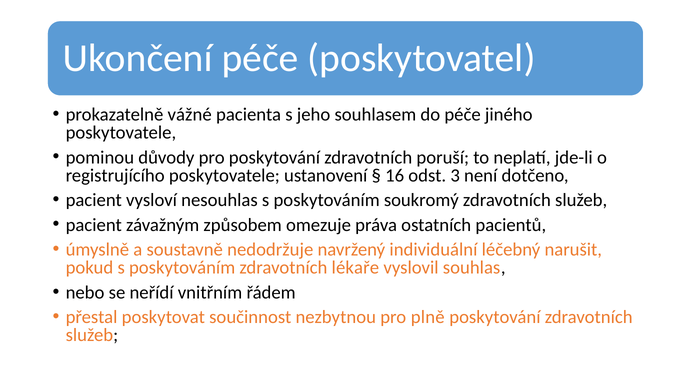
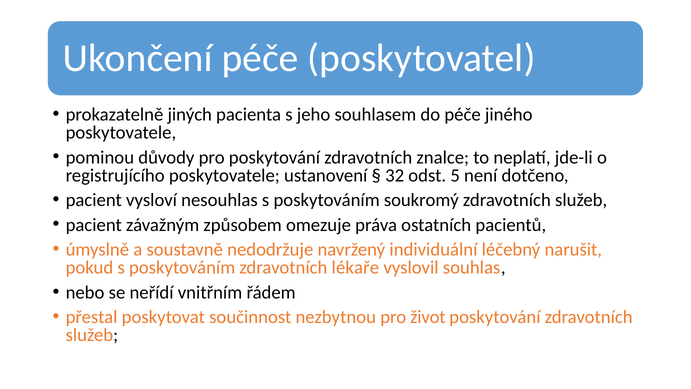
vážné: vážné -> jiných (190, 114)
poruší: poruší -> znalce (443, 157)
16: 16 -> 32 (395, 175)
3: 3 -> 5 (455, 175)
plně: plně -> život (428, 317)
